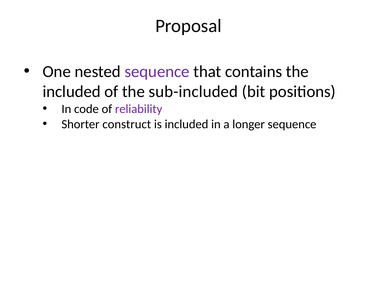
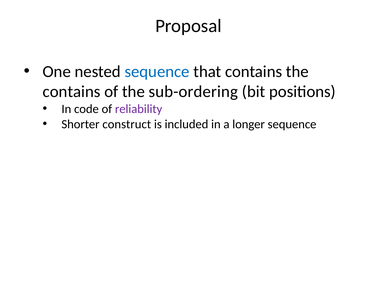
sequence colour: purple -> blue (157, 72)
included: included -> contains (72, 92)
sub-included: sub-included -> sub-ordering (193, 92)
